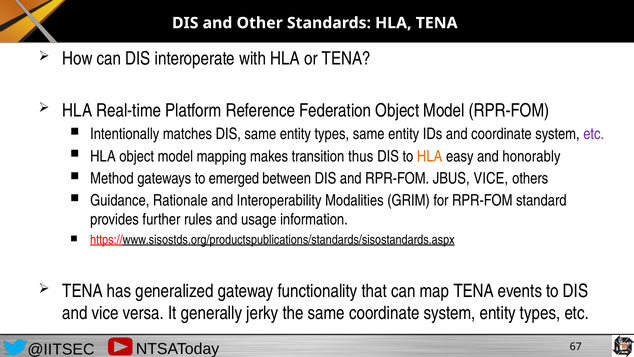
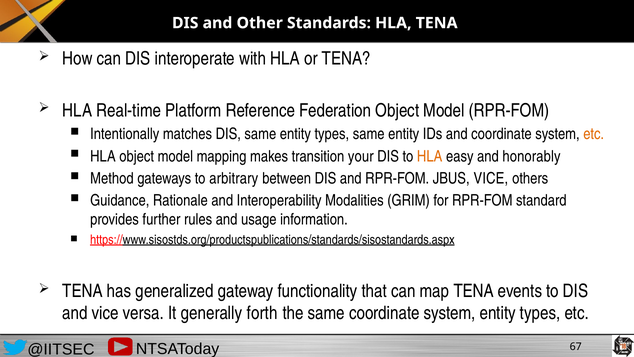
etc colour: purple -> orange (594, 134)
thus: thus -> your (361, 156)
emerged: emerged -> arbitrary (234, 178)
jerky: jerky -> forth (262, 313)
